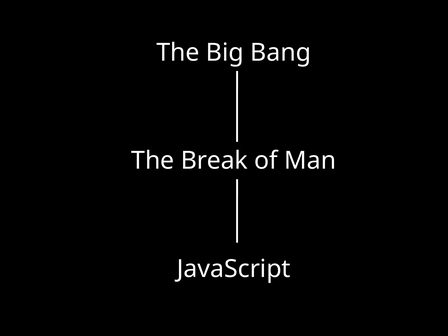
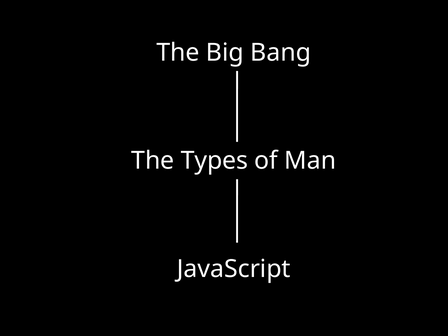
Break: Break -> Types (214, 161)
